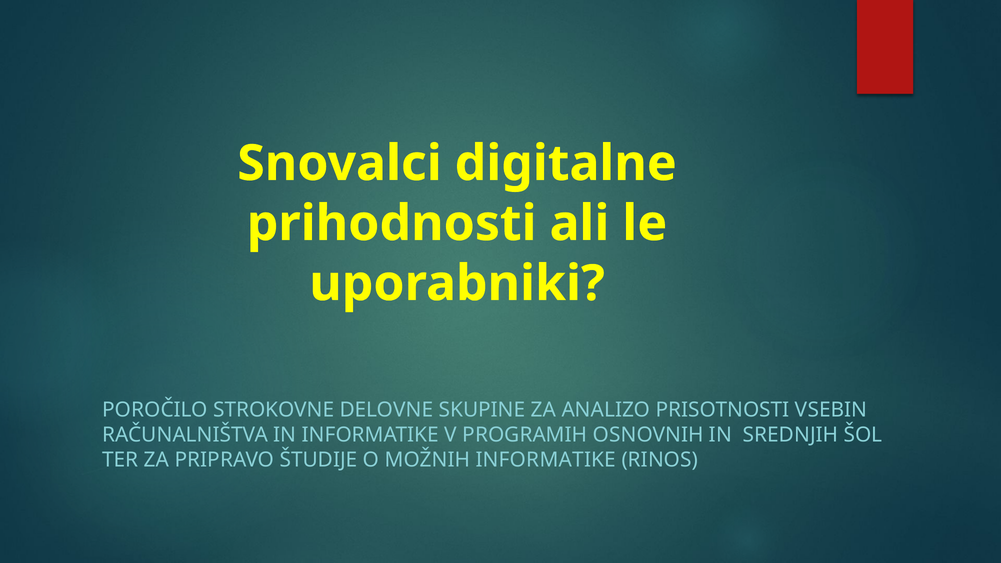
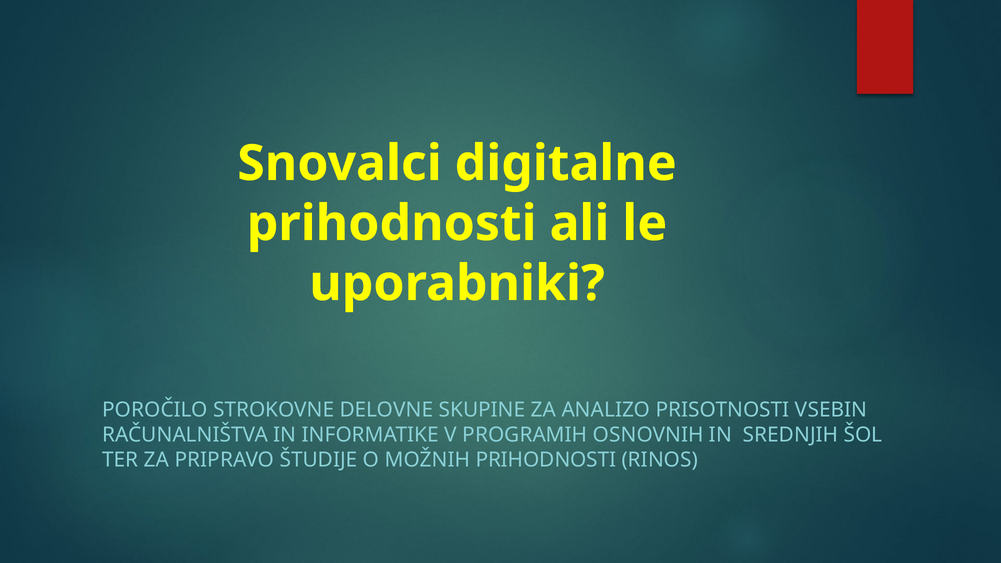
MOŽNIH INFORMATIKE: INFORMATIKE -> PRIHODNOSTI (546, 460)
